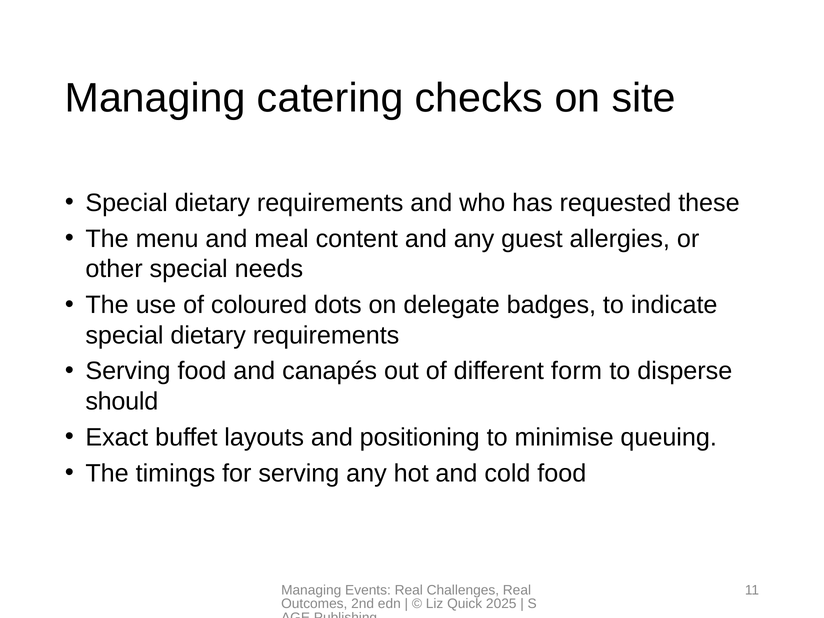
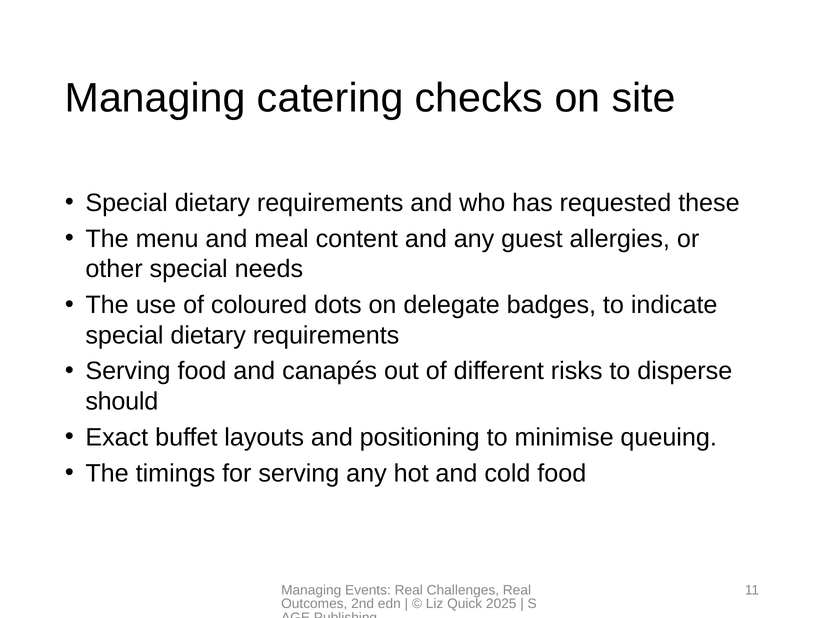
form: form -> risks (577, 371)
